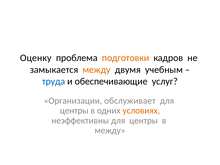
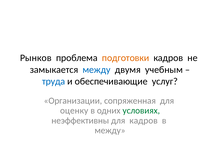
Оценку: Оценку -> Рынков (36, 58)
между colour: orange -> blue (97, 70)
обслуживает: обслуживает -> сопряженная (130, 101)
центры: центры -> оценку (74, 111)
условиях colour: orange -> green (141, 111)
неэффективны для центры: центры -> кадров (144, 121)
